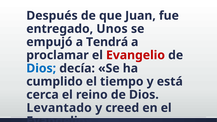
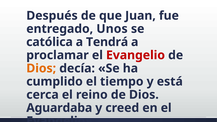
empujó: empujó -> católica (49, 42)
Dios colour: blue -> orange (41, 68)
Levantado: Levantado -> Aguardaba (59, 108)
